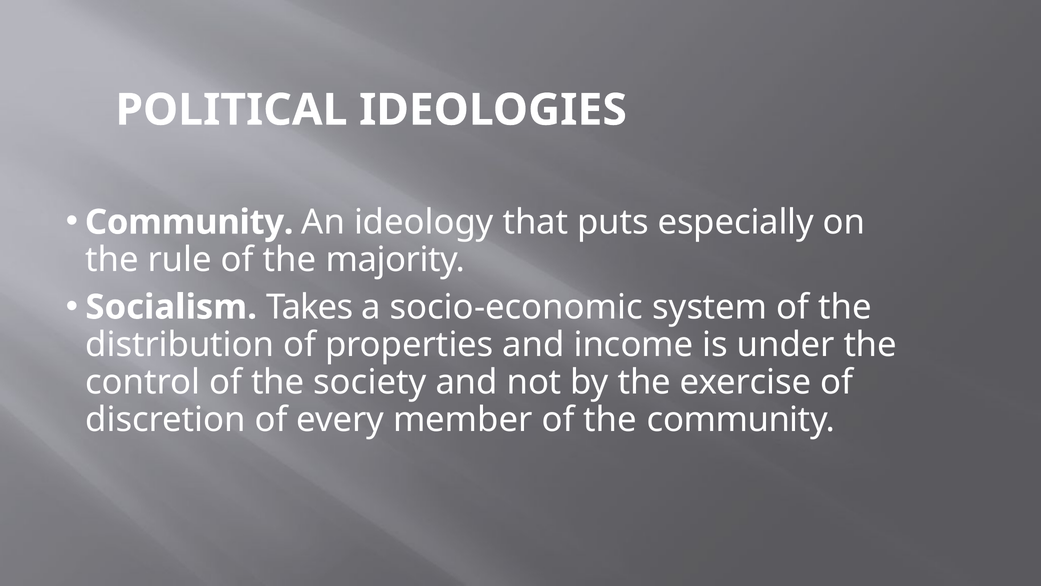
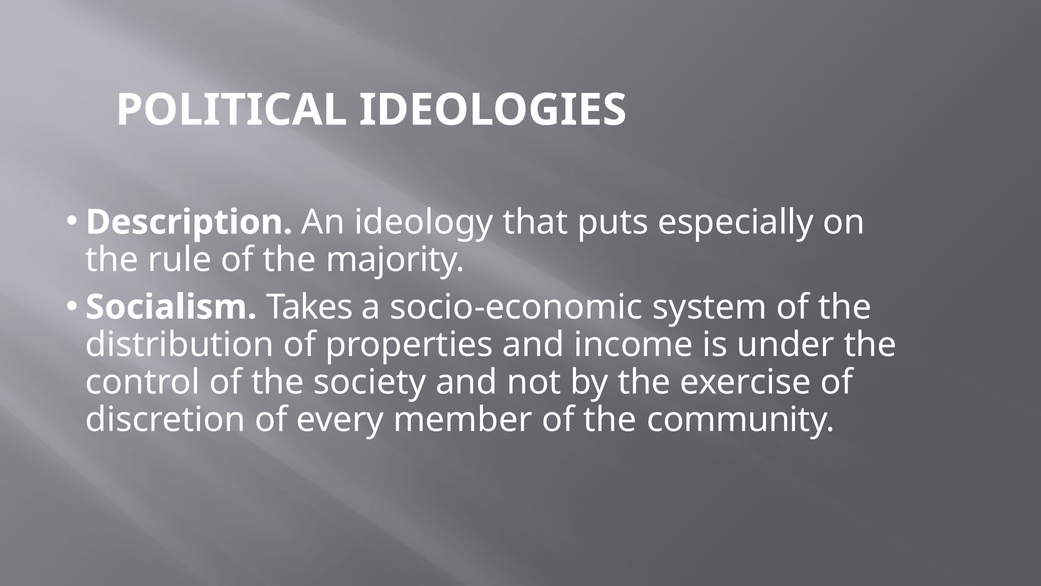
Community: Community -> Description (189, 222)
